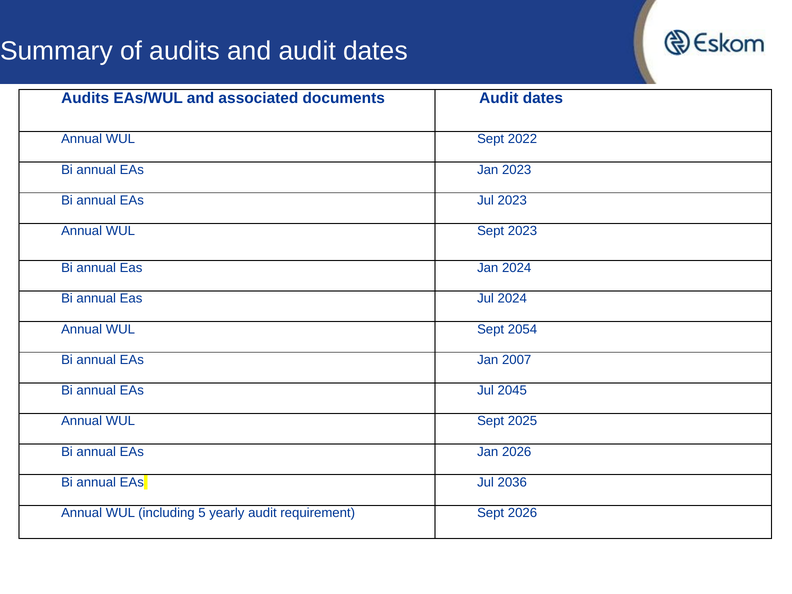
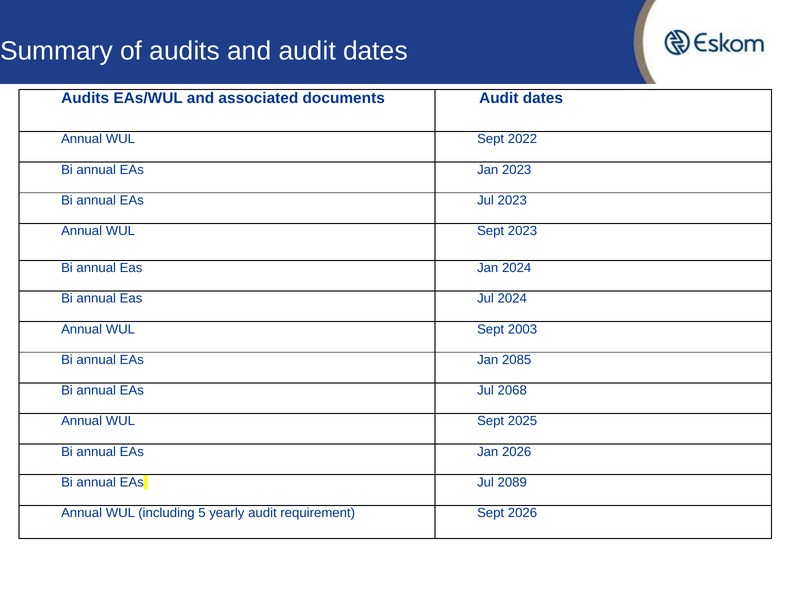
2054: 2054 -> 2003 (522, 329)
2007: 2007 -> 2085 (517, 360)
2045: 2045 -> 2068 (512, 390)
2036: 2036 -> 2089 (512, 482)
